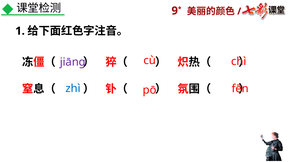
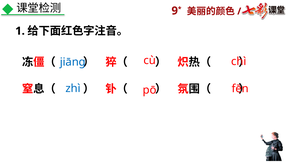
jiāng colour: purple -> blue (73, 62)
